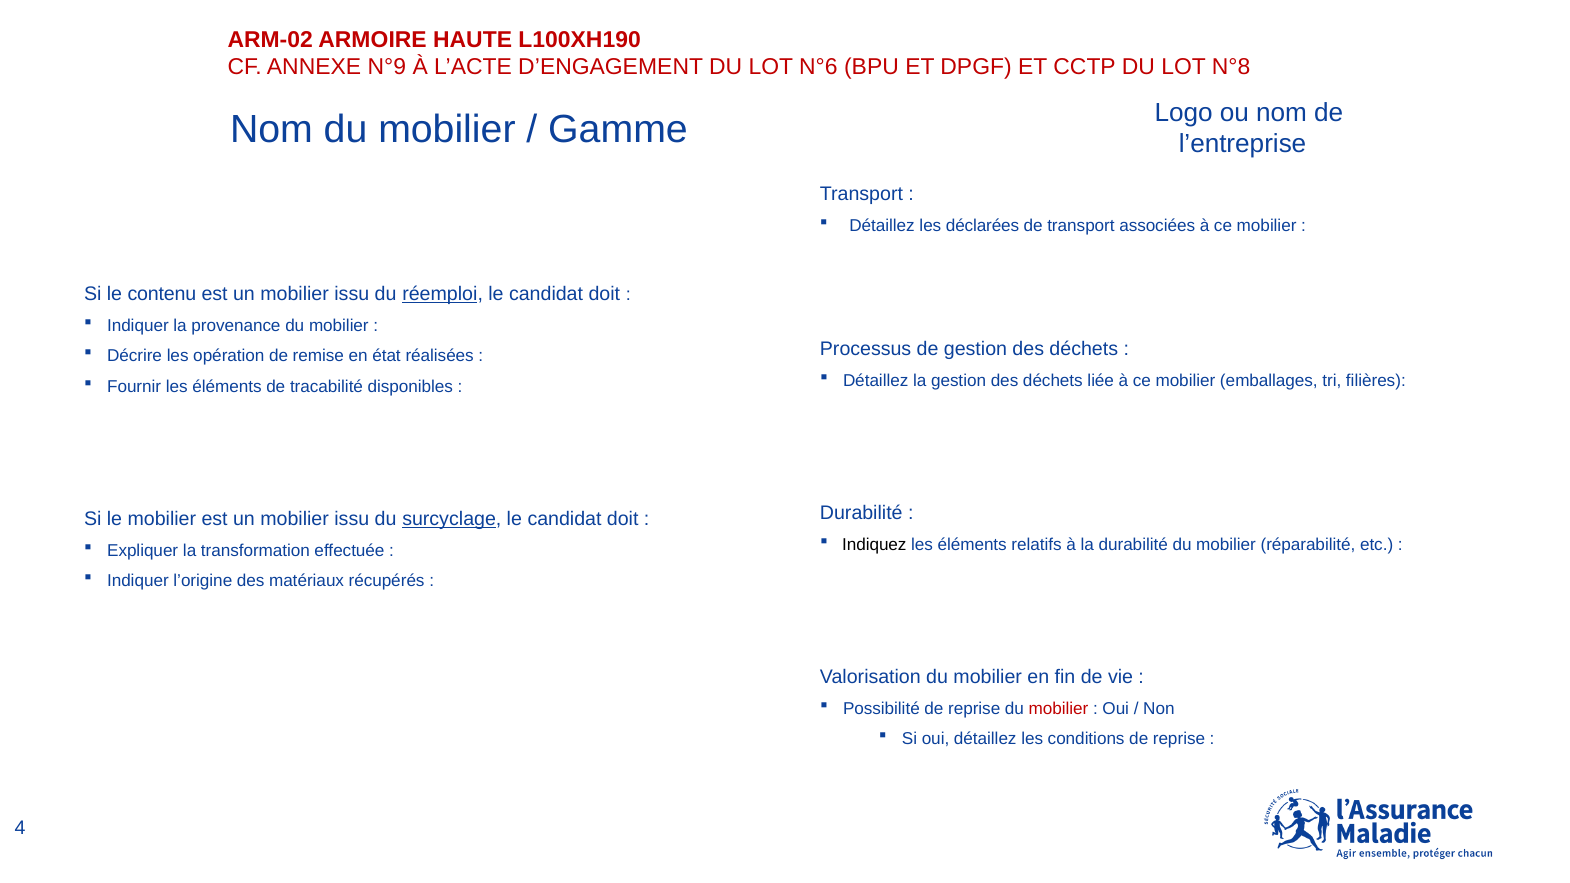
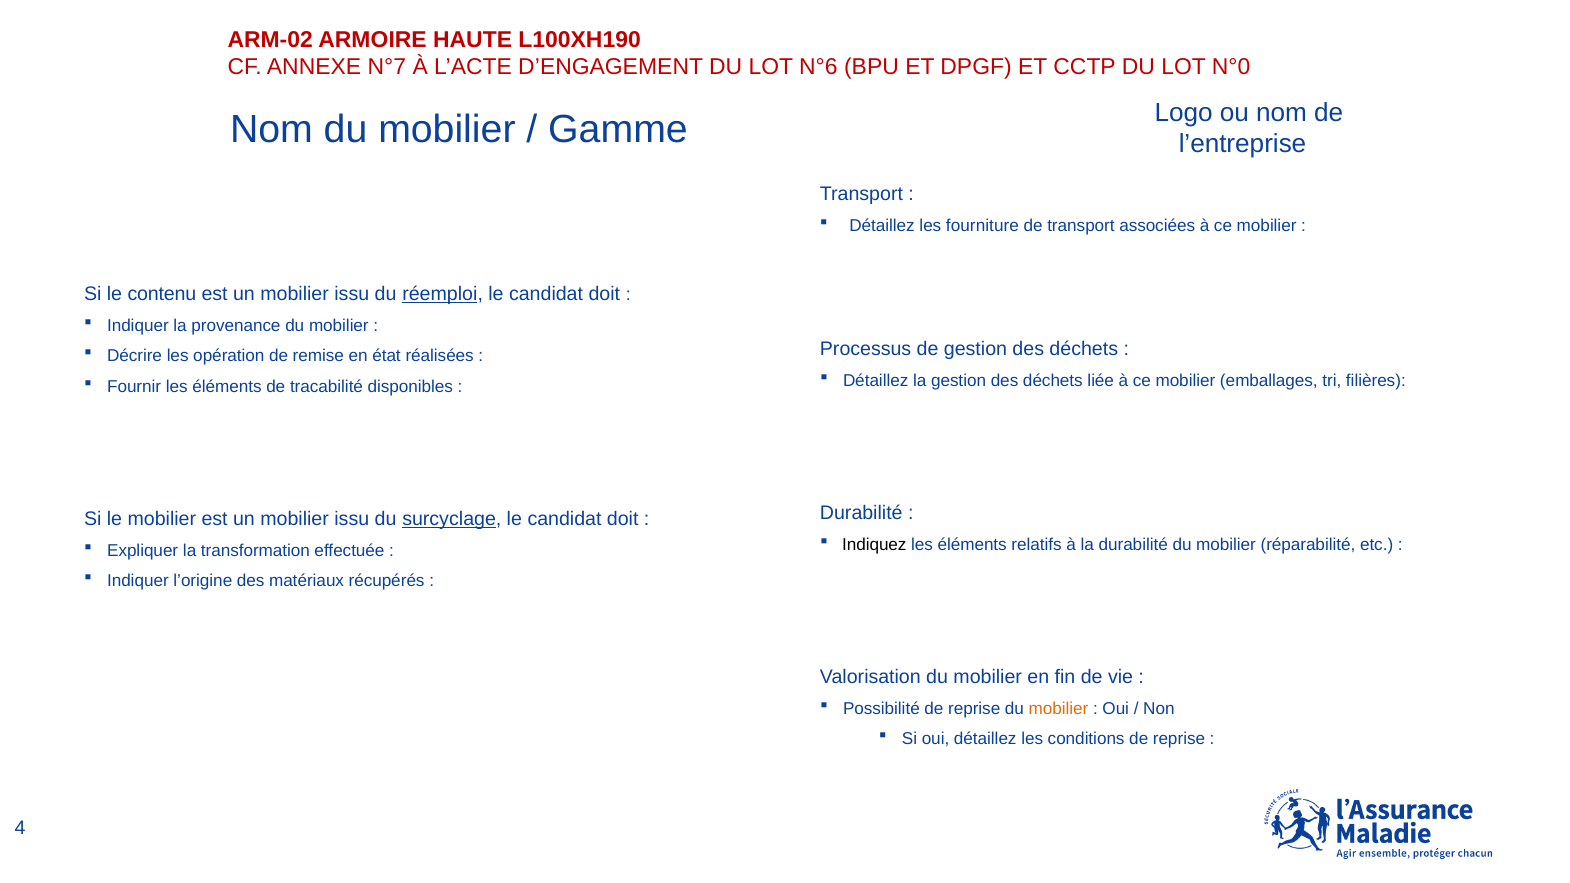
N°9: N°9 -> N°7 (387, 67)
N°8: N°8 -> N°0 (1231, 67)
déclarées: déclarées -> fourniture (982, 226)
mobilier colour: red -> orange (1059, 709)
